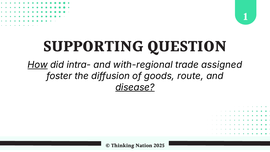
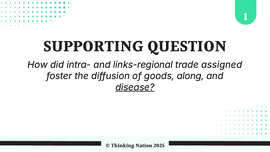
How underline: present -> none (38, 65)
with-regional: with-regional -> links-regional (143, 65)
route: route -> along (191, 76)
